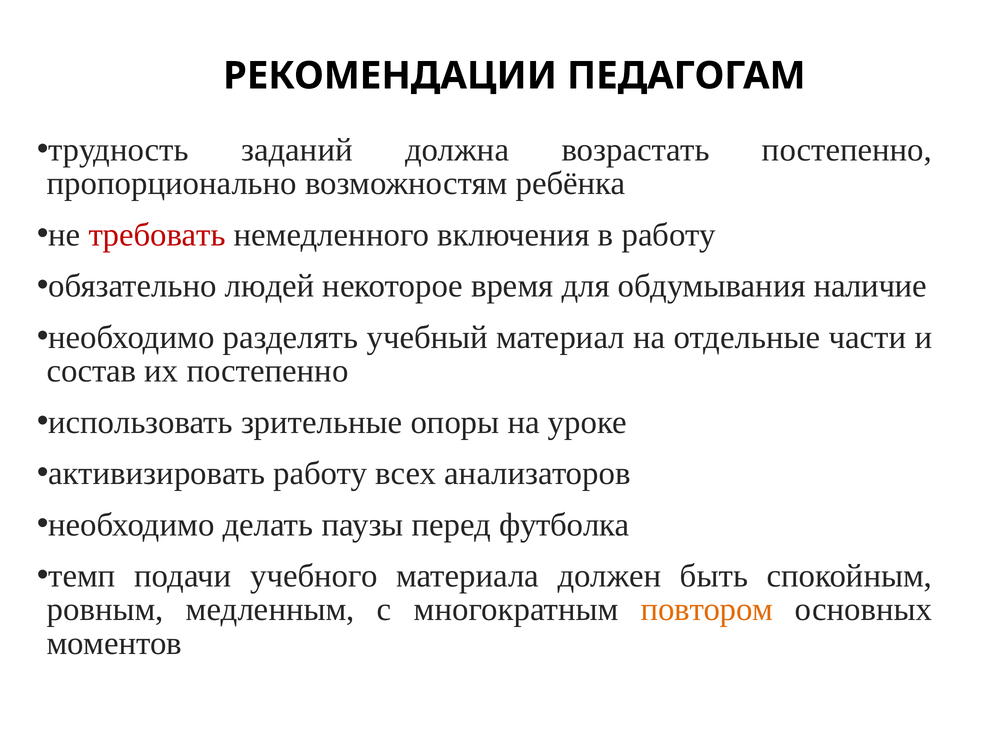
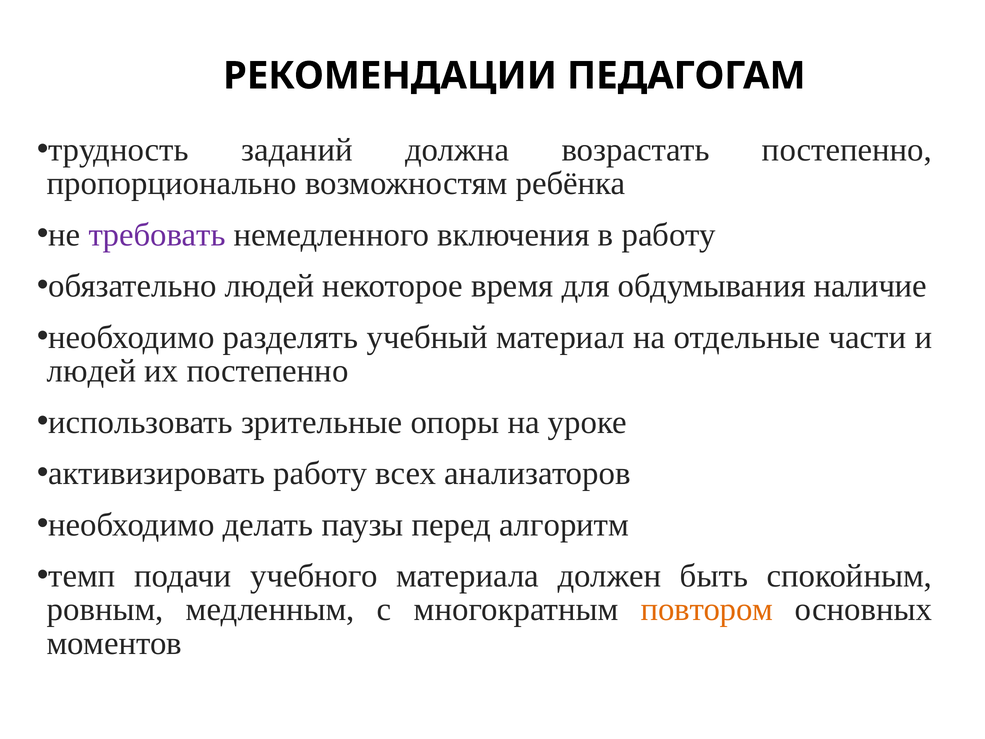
требовать colour: red -> purple (157, 235)
состав: состав -> людей (92, 371)
футболка: футболка -> алгоритм (564, 525)
